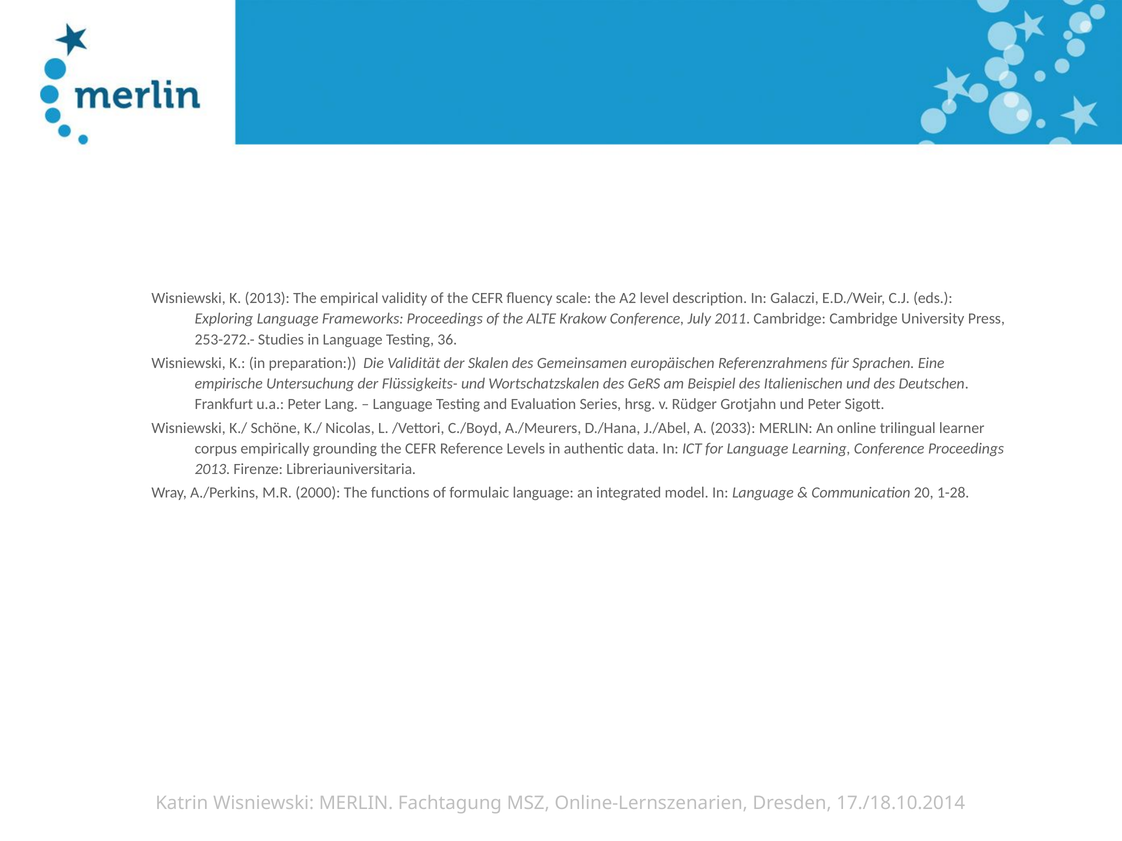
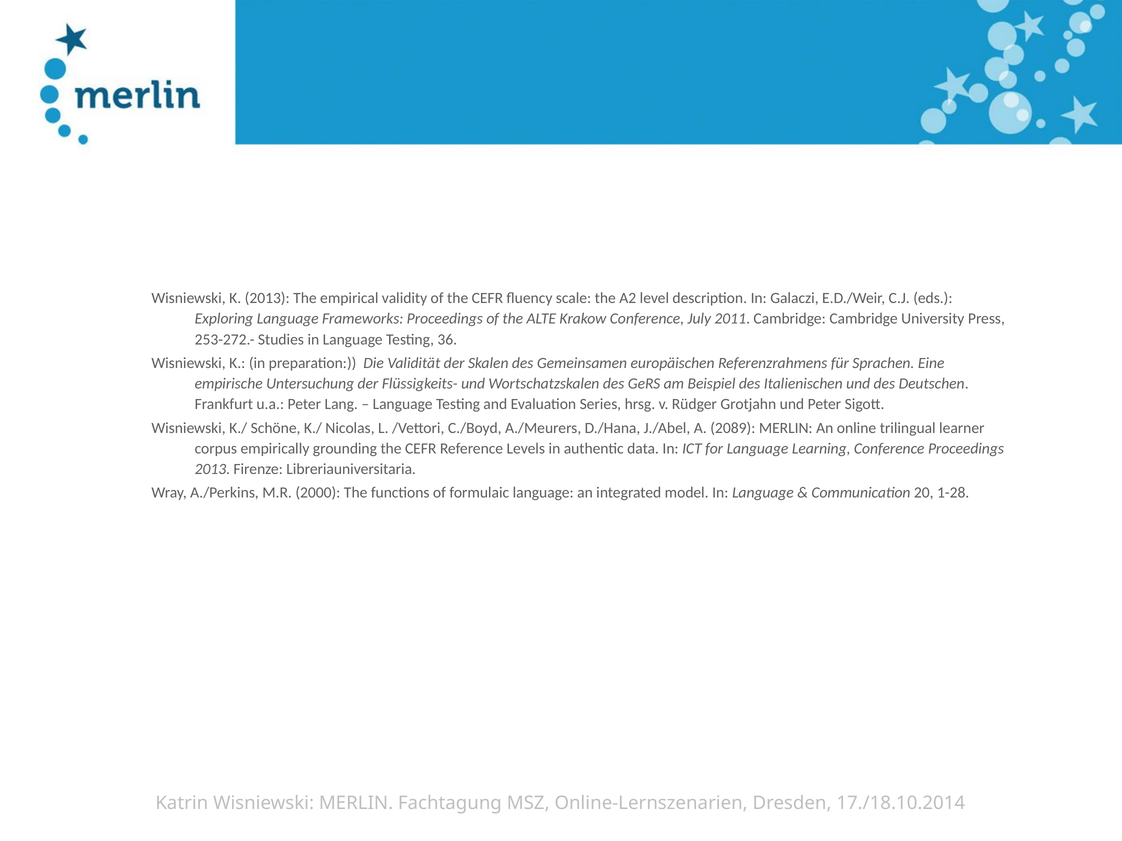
2033: 2033 -> 2089 (733, 428)
